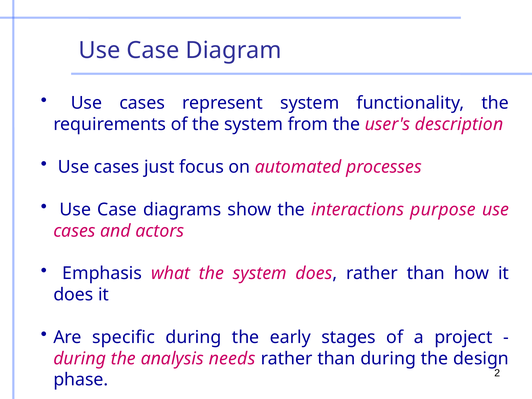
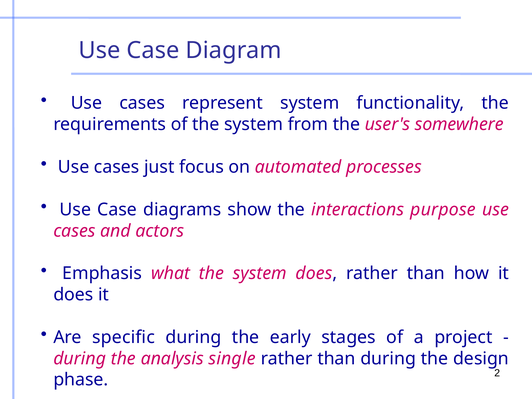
description: description -> somewhere (459, 124)
needs: needs -> single (232, 359)
